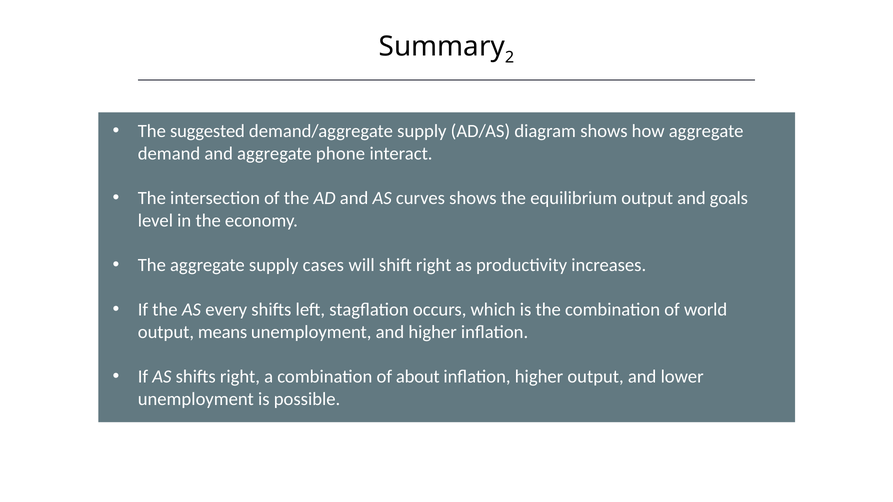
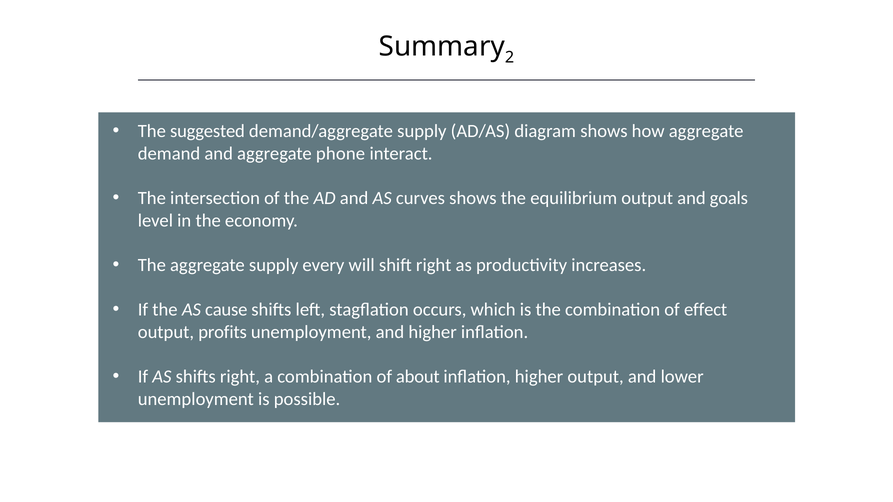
cases: cases -> every (323, 265)
every: every -> cause (226, 310)
world: world -> effect (706, 310)
means: means -> profits (223, 332)
